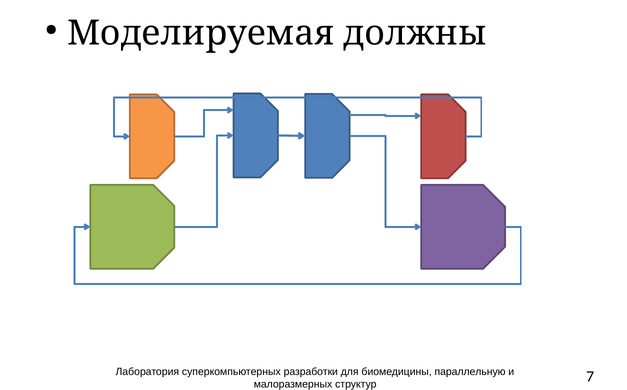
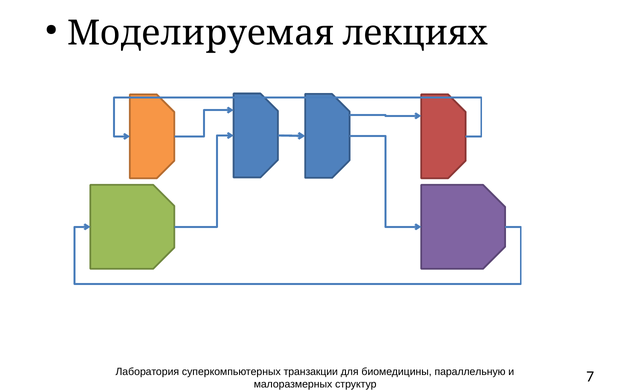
должны: должны -> лекциях (415, 33)
разработки: разработки -> транзакции (311, 372)
